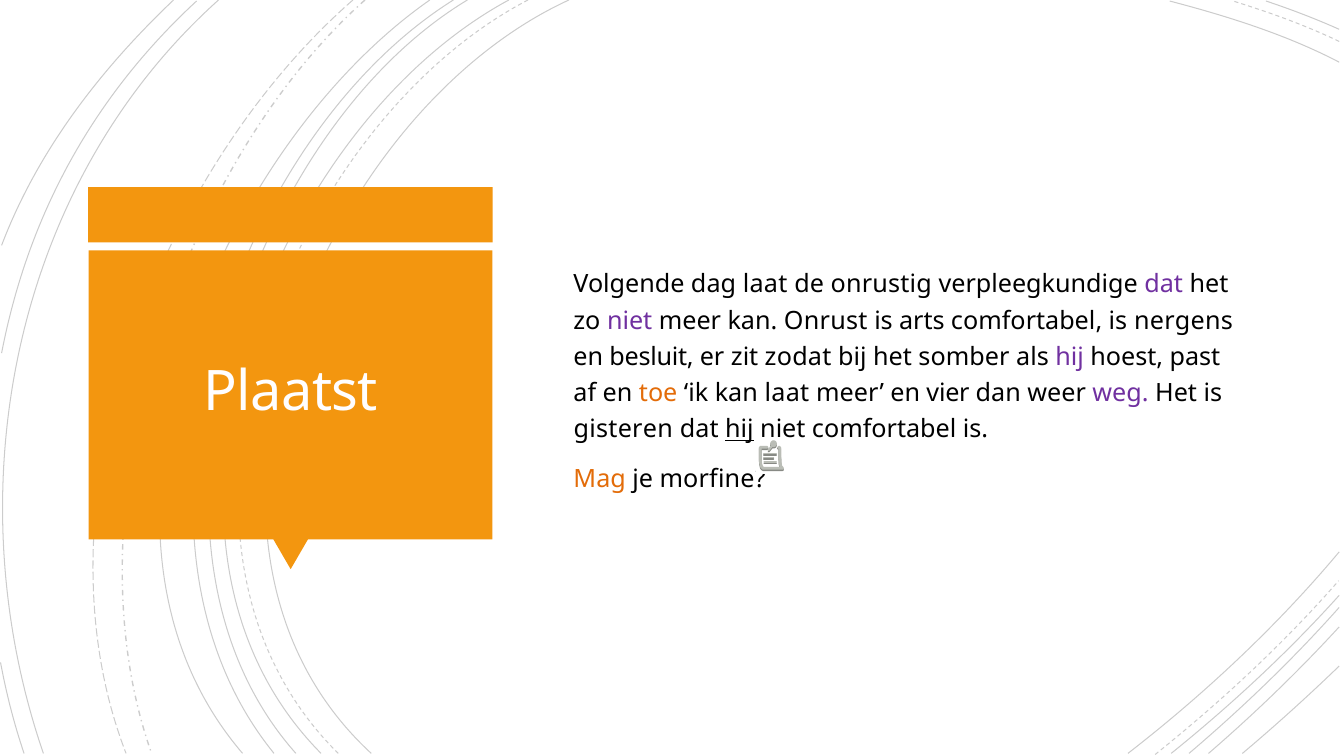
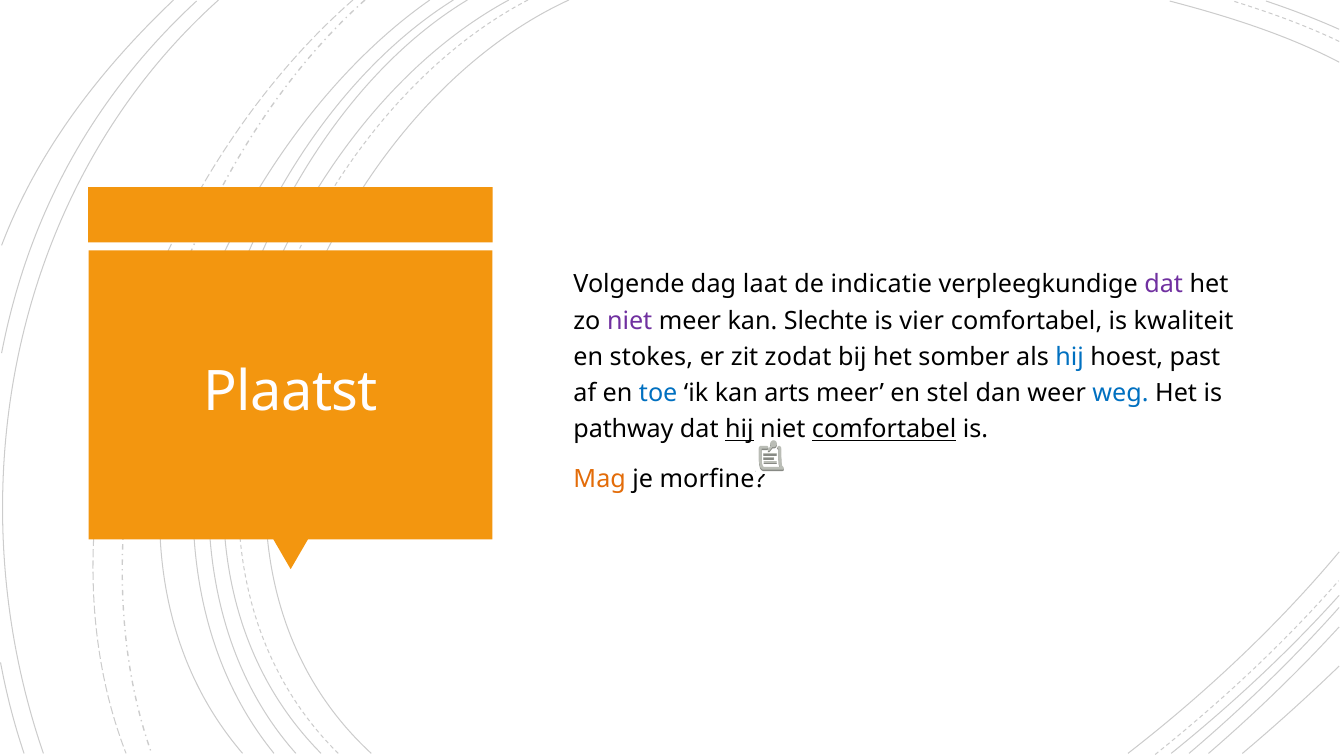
onrustig: onrustig -> indicatie (881, 284)
Onrust: Onrust -> Slechte (826, 321)
arts: arts -> vier (922, 321)
nergens: nergens -> kwaliteit (1184, 321)
besluit: besluit -> stokes (651, 357)
hij colour: purple -> blue (1070, 357)
toe colour: orange -> blue (658, 393)
kan laat: laat -> arts (787, 393)
vier: vier -> stel (948, 393)
weg colour: purple -> blue (1120, 393)
gisteren: gisteren -> pathway (623, 429)
comfortabel underline: none -> present (884, 429)
